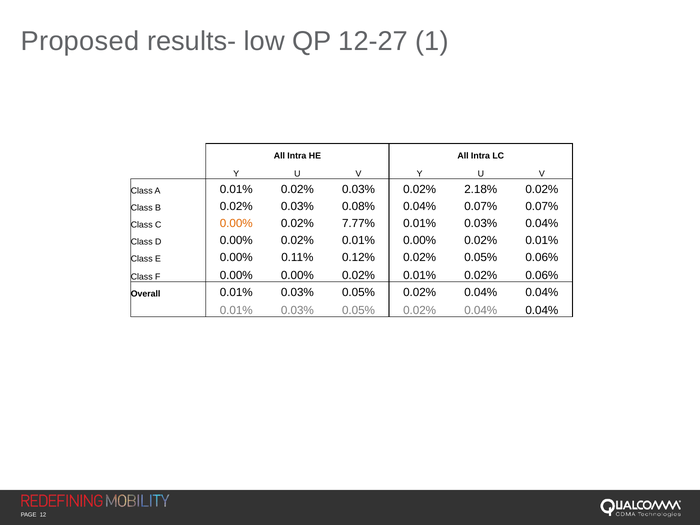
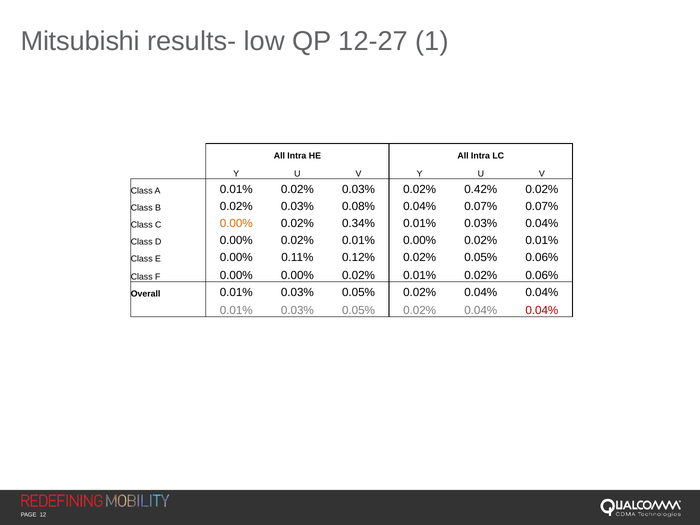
Proposed: Proposed -> Mitsubishi (80, 41)
2.18%: 2.18% -> 0.42% (481, 189)
7.77%: 7.77% -> 0.34% (358, 223)
0.04% colour: black -> red (542, 311)
